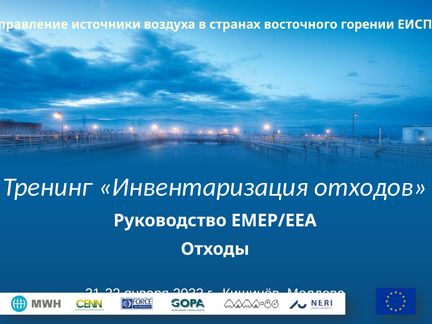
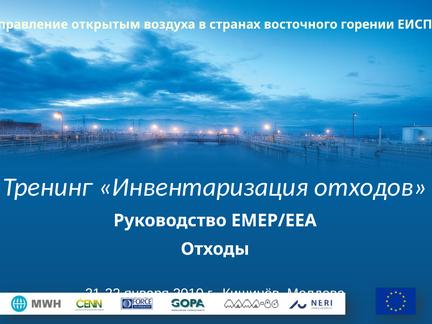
источники: источники -> открытым (106, 24)
2033: 2033 -> 2010 (188, 294)
